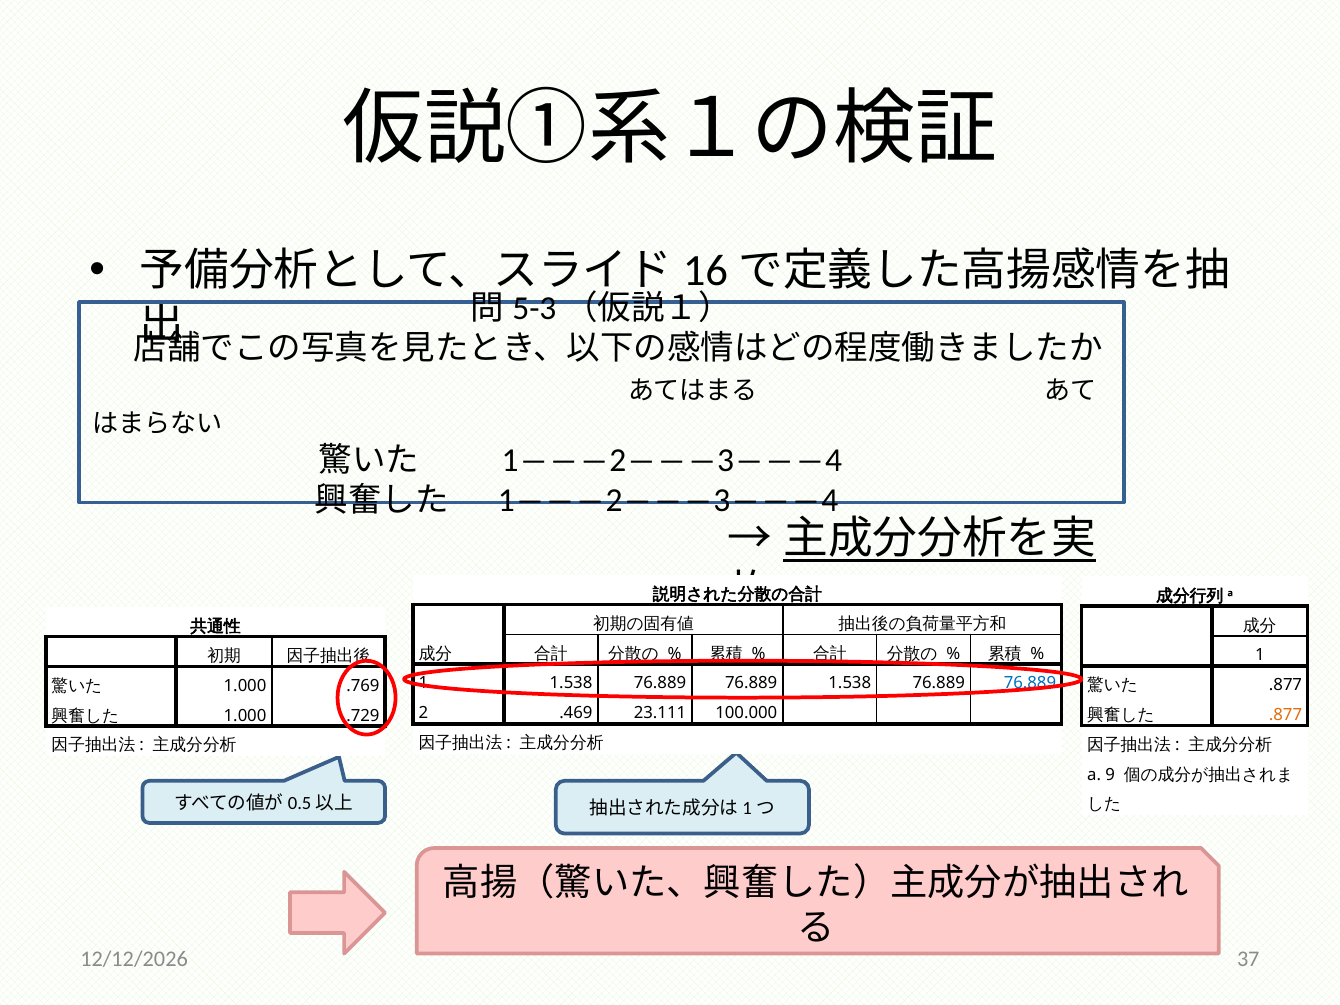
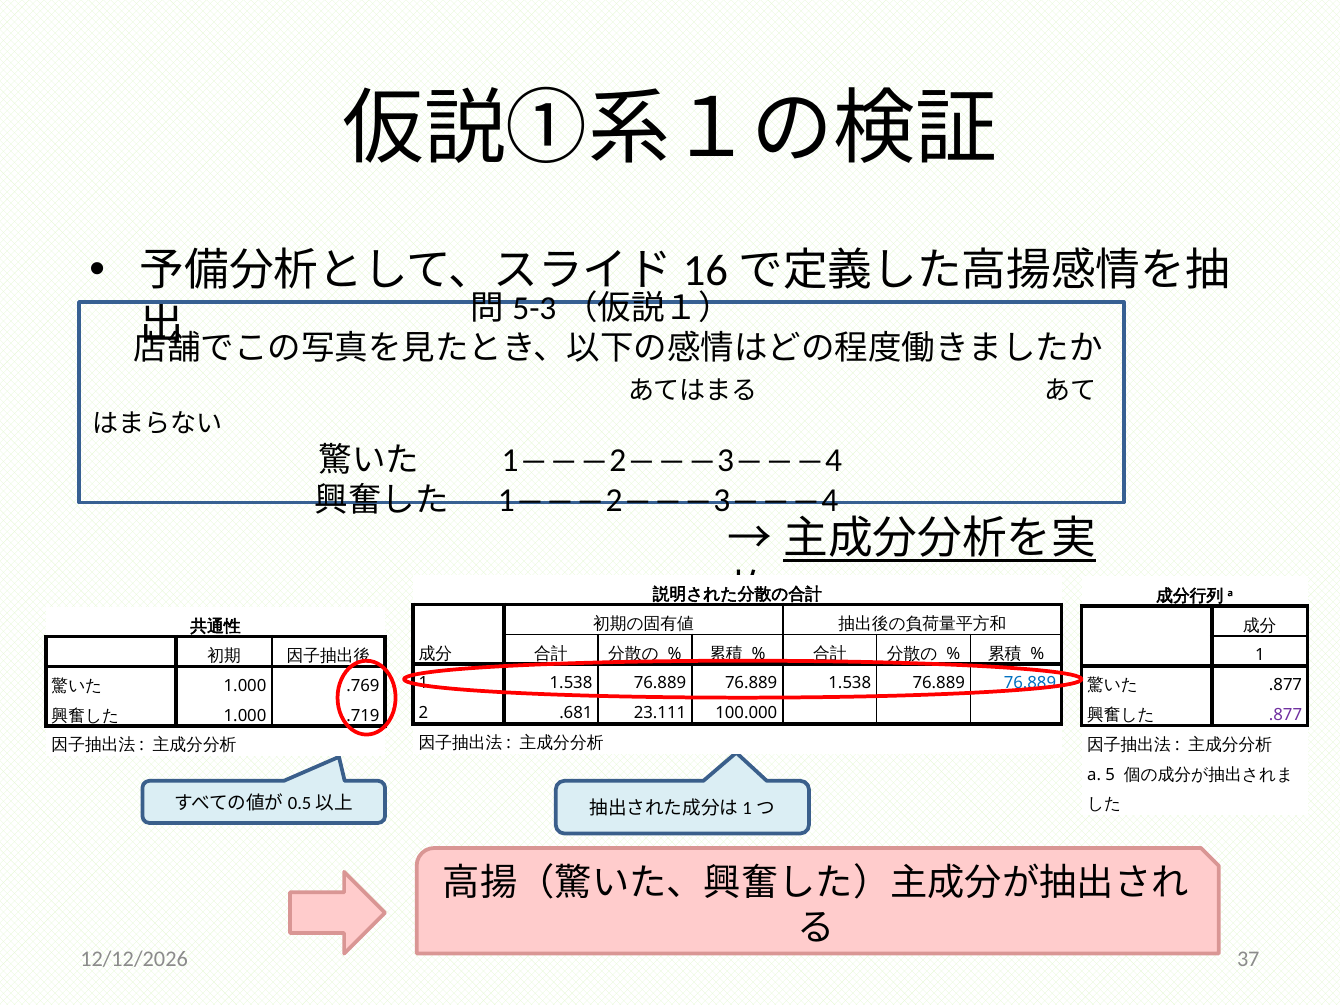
.469: .469 -> .681 (576, 713)
.877 colour: orange -> purple (1286, 715)
.729: .729 -> .719 (363, 716)
9: 9 -> 5 (1110, 775)
